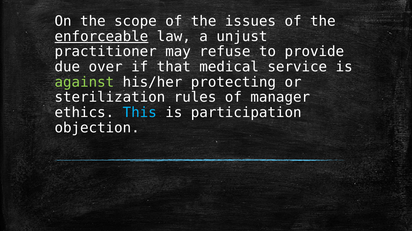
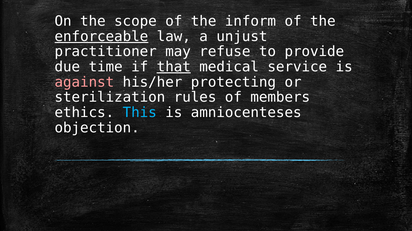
issues: issues -> inform (250, 21)
over: over -> time (106, 67)
that underline: none -> present (174, 67)
against colour: light green -> pink (84, 82)
manager: manager -> members (280, 98)
participation: participation -> amniocenteses (246, 113)
